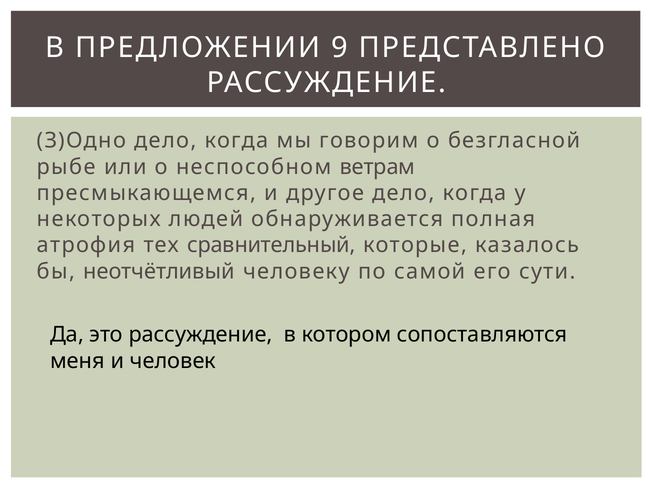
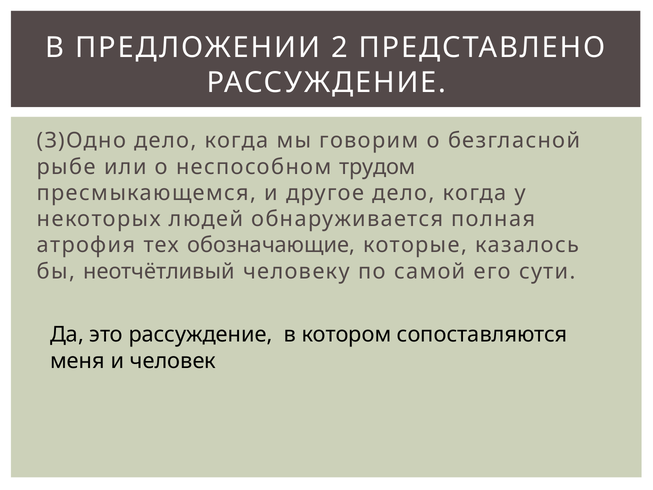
9: 9 -> 2 (339, 48)
ветрам: ветрам -> трудом (377, 167)
сравнительный: сравнительный -> обозначающие (271, 245)
